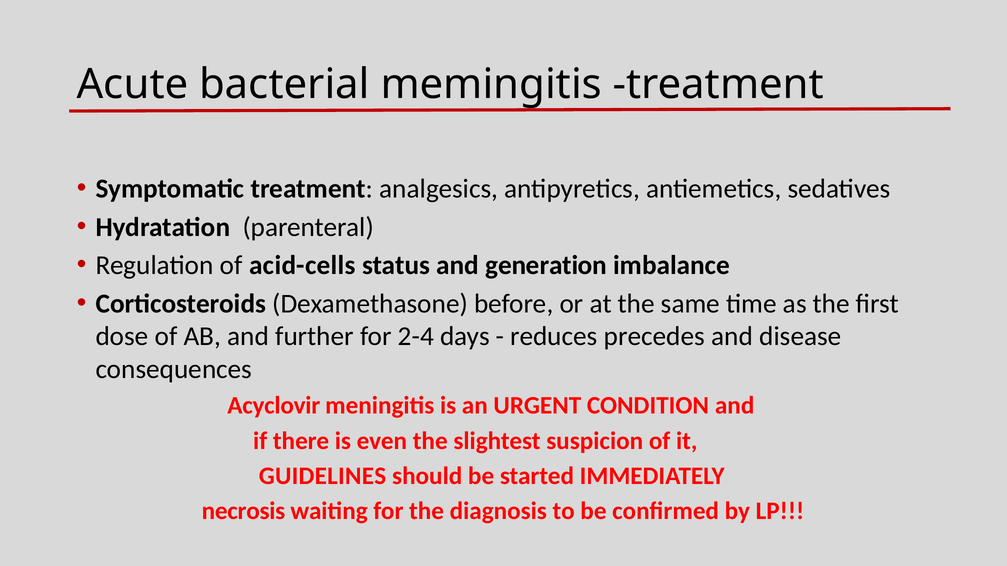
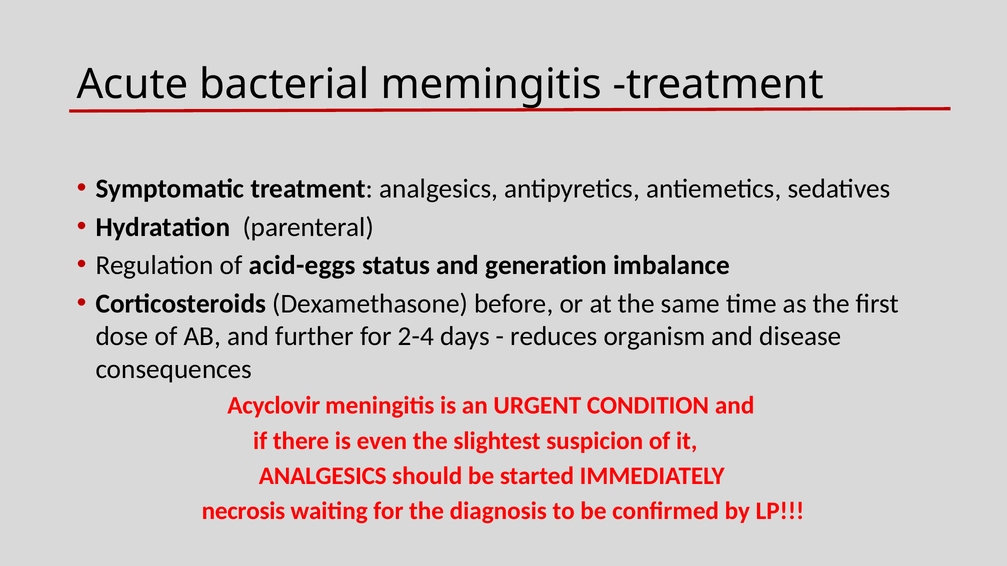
acid-cells: acid-cells -> acid-eggs (302, 266)
precedes: precedes -> organism (655, 337)
GUIDELINES: GUIDELINES -> ANALGESICS (323, 476)
